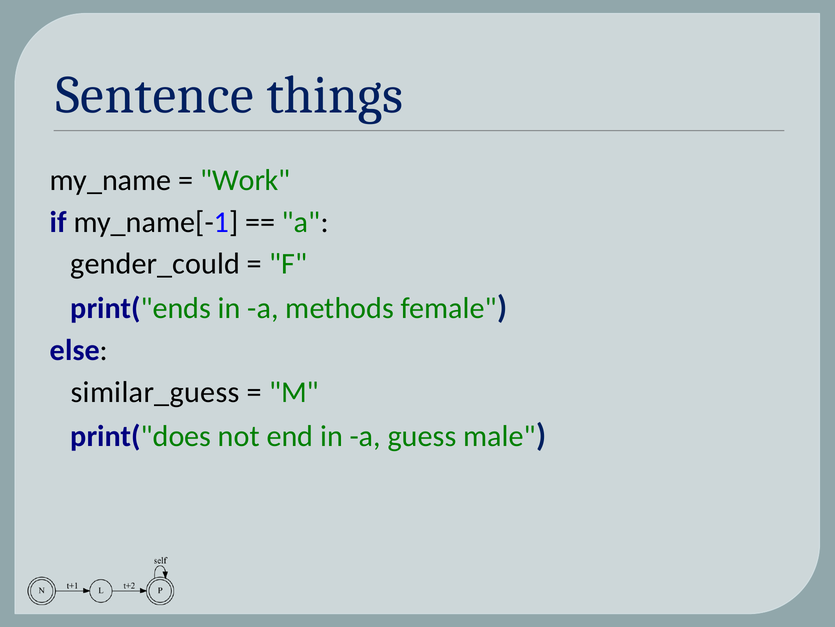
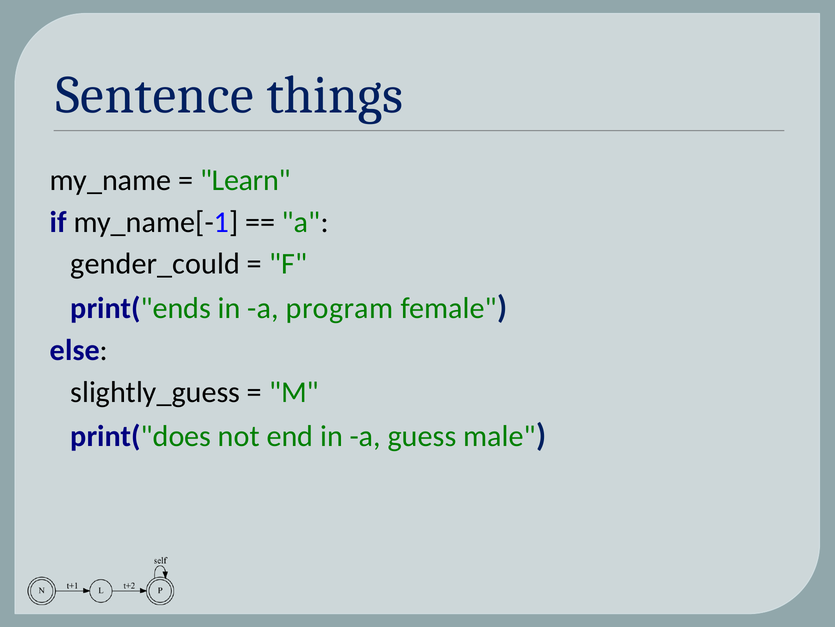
Work: Work -> Learn (245, 180)
methods: methods -> program (340, 308)
similar_guess: similar_guess -> slightly_guess (155, 392)
